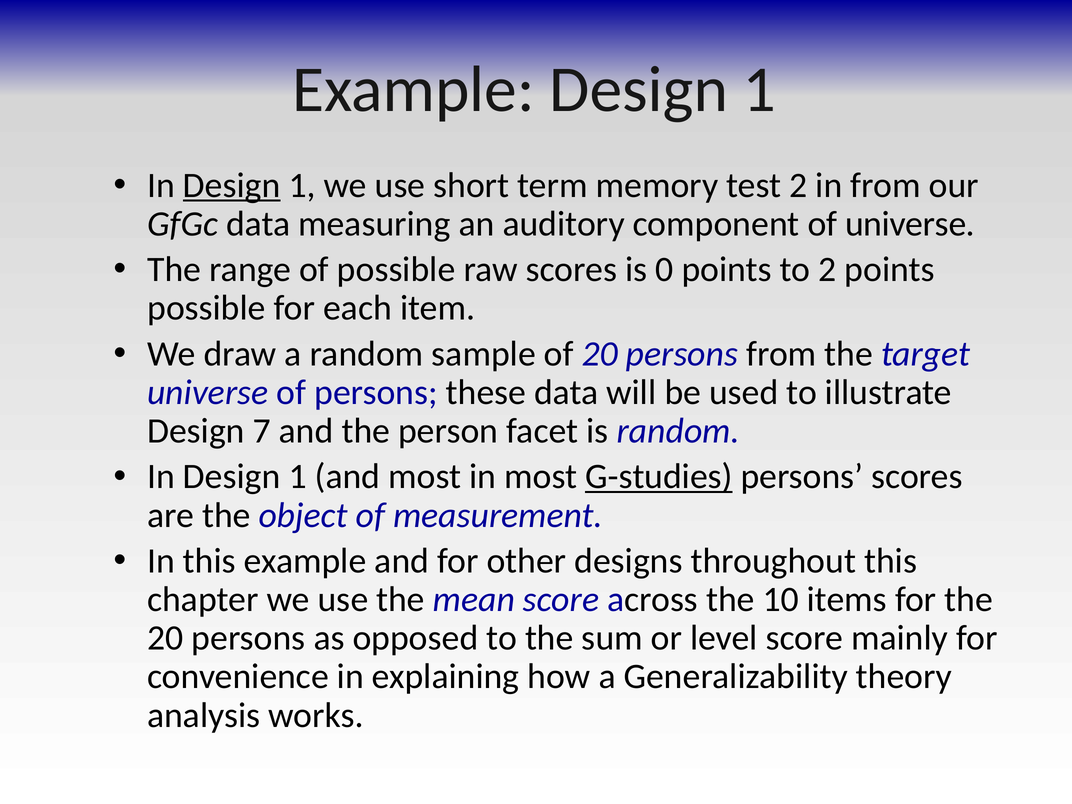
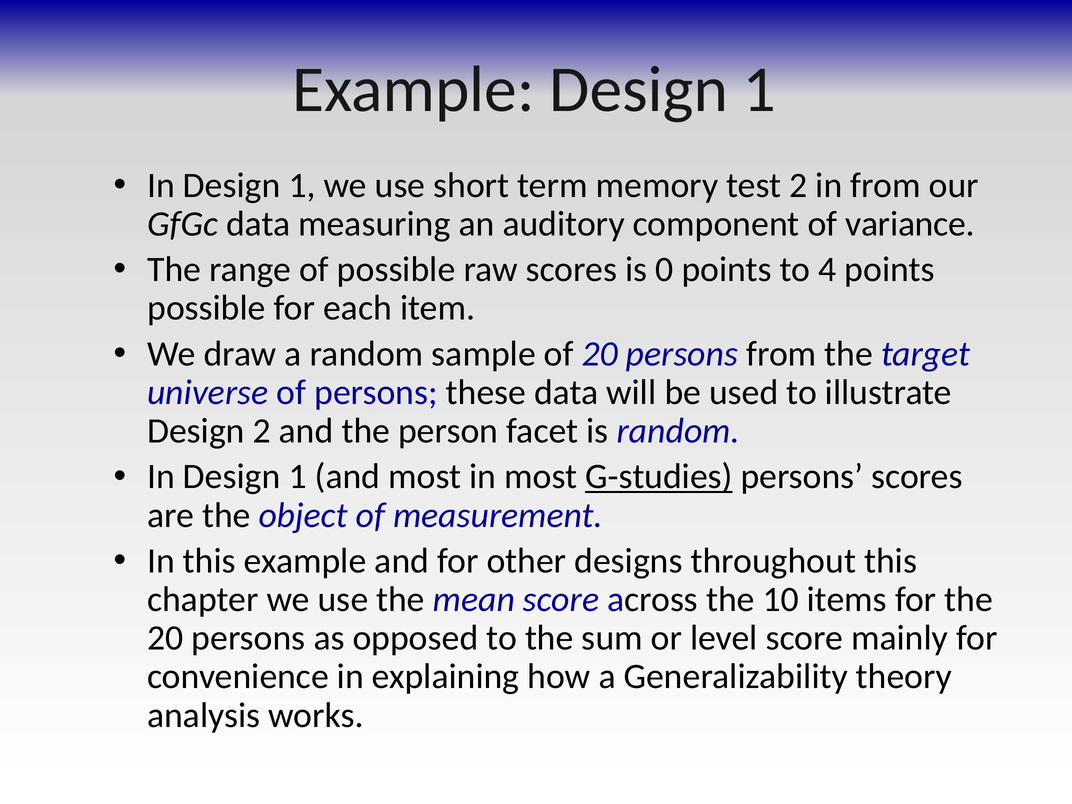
Design underline: present -> none (232, 185)
of universe: universe -> variance (910, 224)
to 2: 2 -> 4 (827, 270)
Design 7: 7 -> 2 (262, 431)
